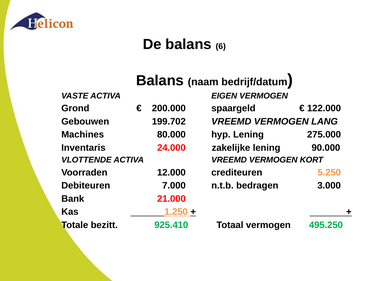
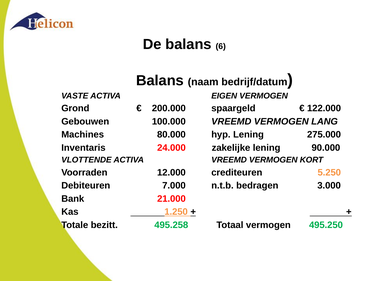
199.702: 199.702 -> 100.000 (169, 122)
925.410: 925.410 -> 495.258 (171, 225)
